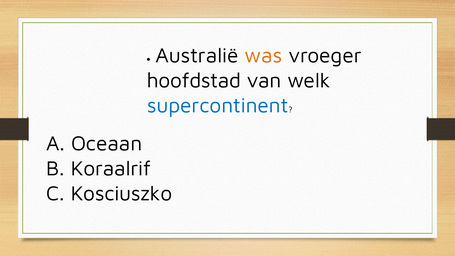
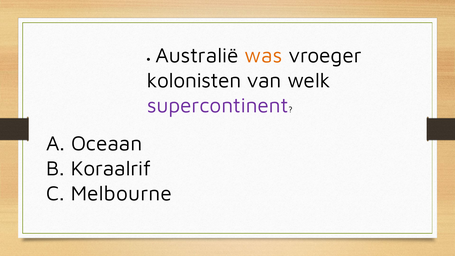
hoofdstad: hoofdstad -> kolonisten (194, 81)
supercontinent colour: blue -> purple (218, 106)
Kosciuszko: Kosciuszko -> Melbourne (121, 194)
